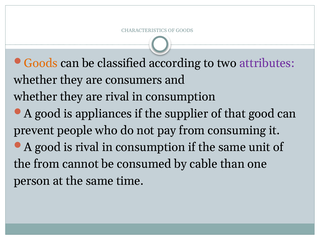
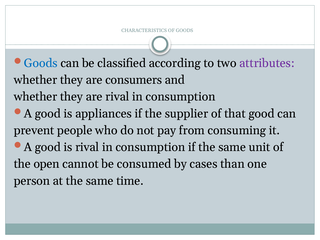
Goods colour: orange -> blue (41, 63)
the from: from -> open (47, 164)
cable: cable -> cases (204, 164)
